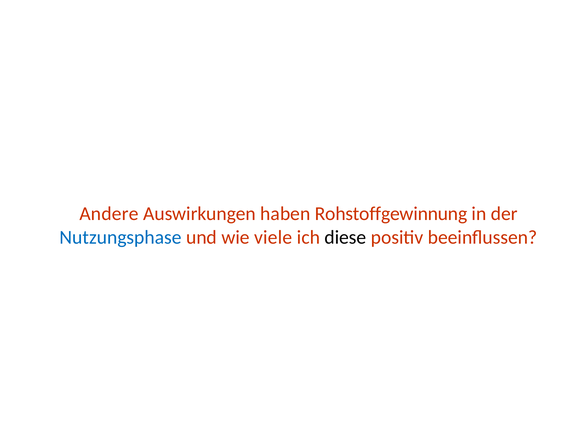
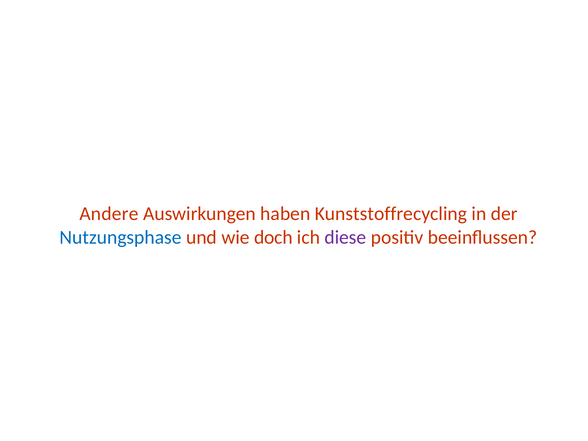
Rohstoffgewinnung: Rohstoffgewinnung -> Kunststoffrecycling (391, 214)
viele: viele -> doch (273, 237)
diese colour: black -> purple (345, 237)
